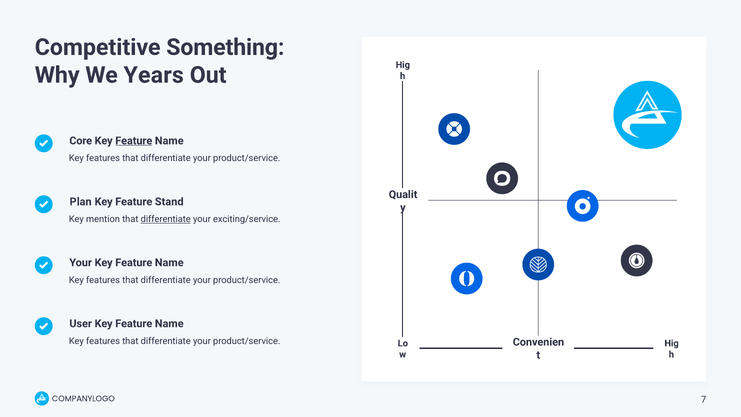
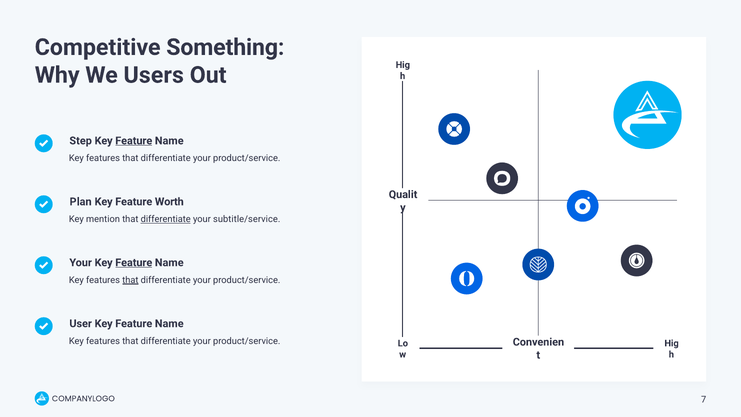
Years: Years -> Users (154, 75)
Core: Core -> Step (81, 141)
Stand: Stand -> Worth (169, 202)
exciting/service: exciting/service -> subtitle/service (247, 219)
Feature underline: none -> present (134, 263)
that underline: none -> present (130, 280)
